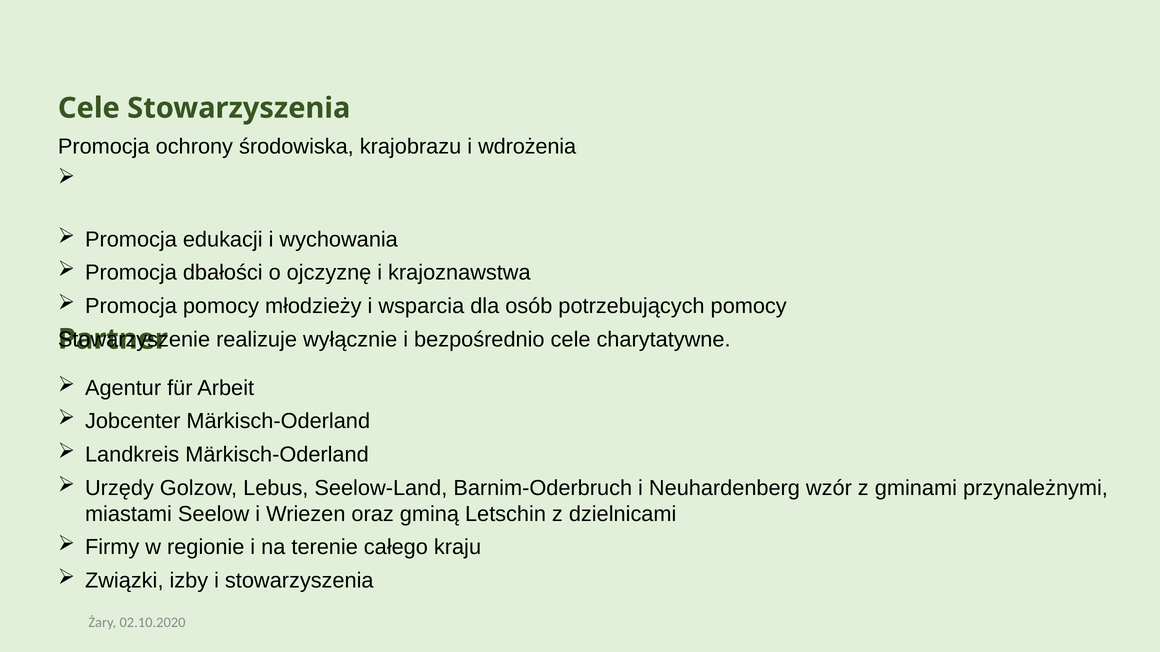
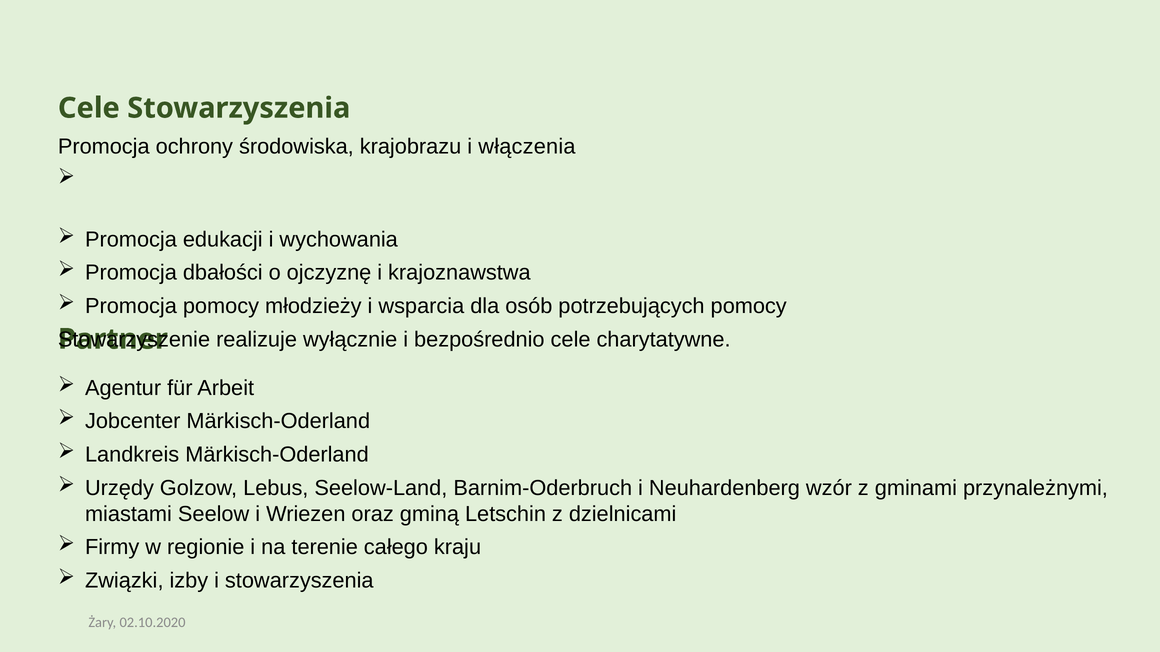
wdrożenia: wdrożenia -> włączenia (527, 147)
